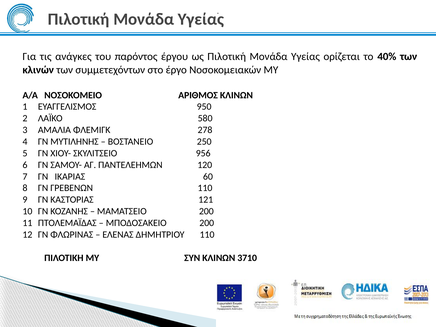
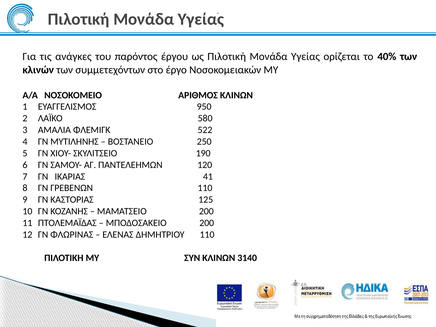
278: 278 -> 522 (205, 130)
956: 956 -> 190 (203, 153)
60: 60 -> 41 (208, 176)
121: 121 -> 125 (206, 200)
3710: 3710 -> 3140 (247, 258)
